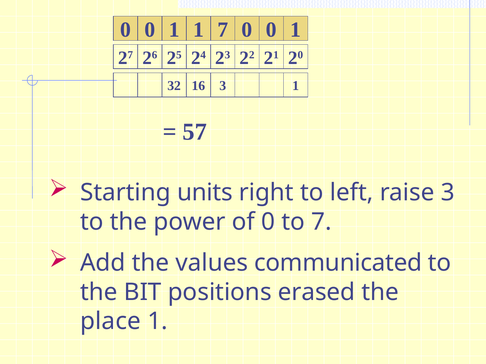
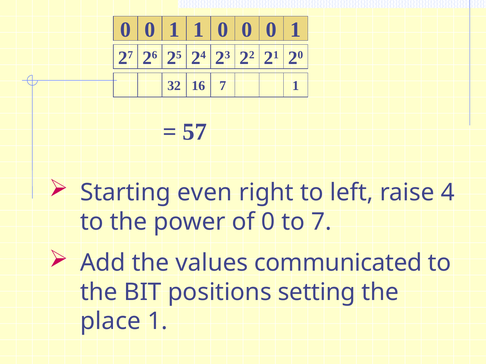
1 7: 7 -> 0 (223, 30)
16 3: 3 -> 7 (223, 86)
units: units -> even (205, 193)
raise 3: 3 -> 4 (448, 193)
erased: erased -> setting (317, 292)
